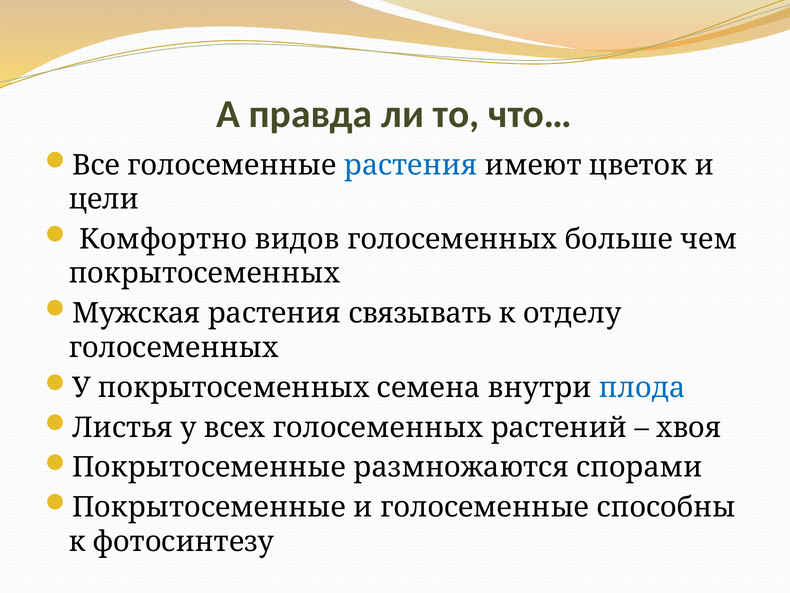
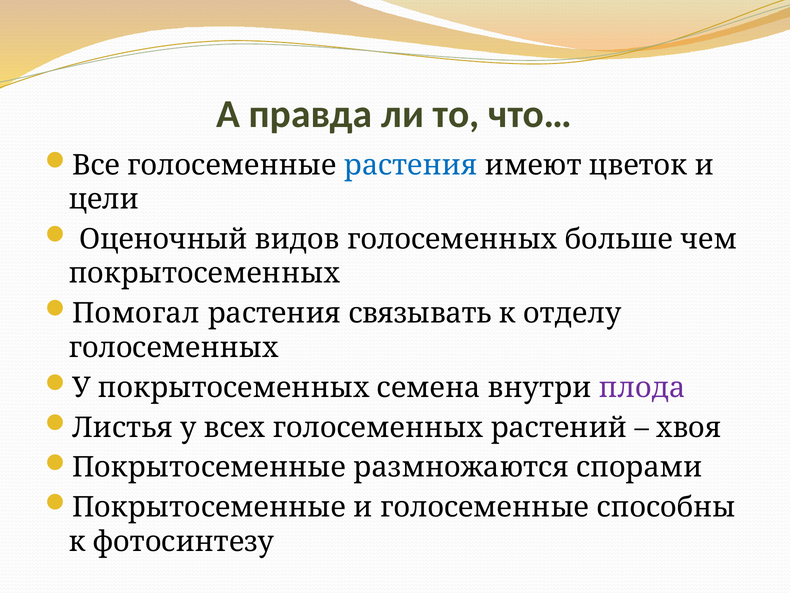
Комфортно: Комфортно -> Оценочный (164, 239)
Мужская: Мужская -> Помогал (136, 313)
плода colour: blue -> purple (642, 387)
